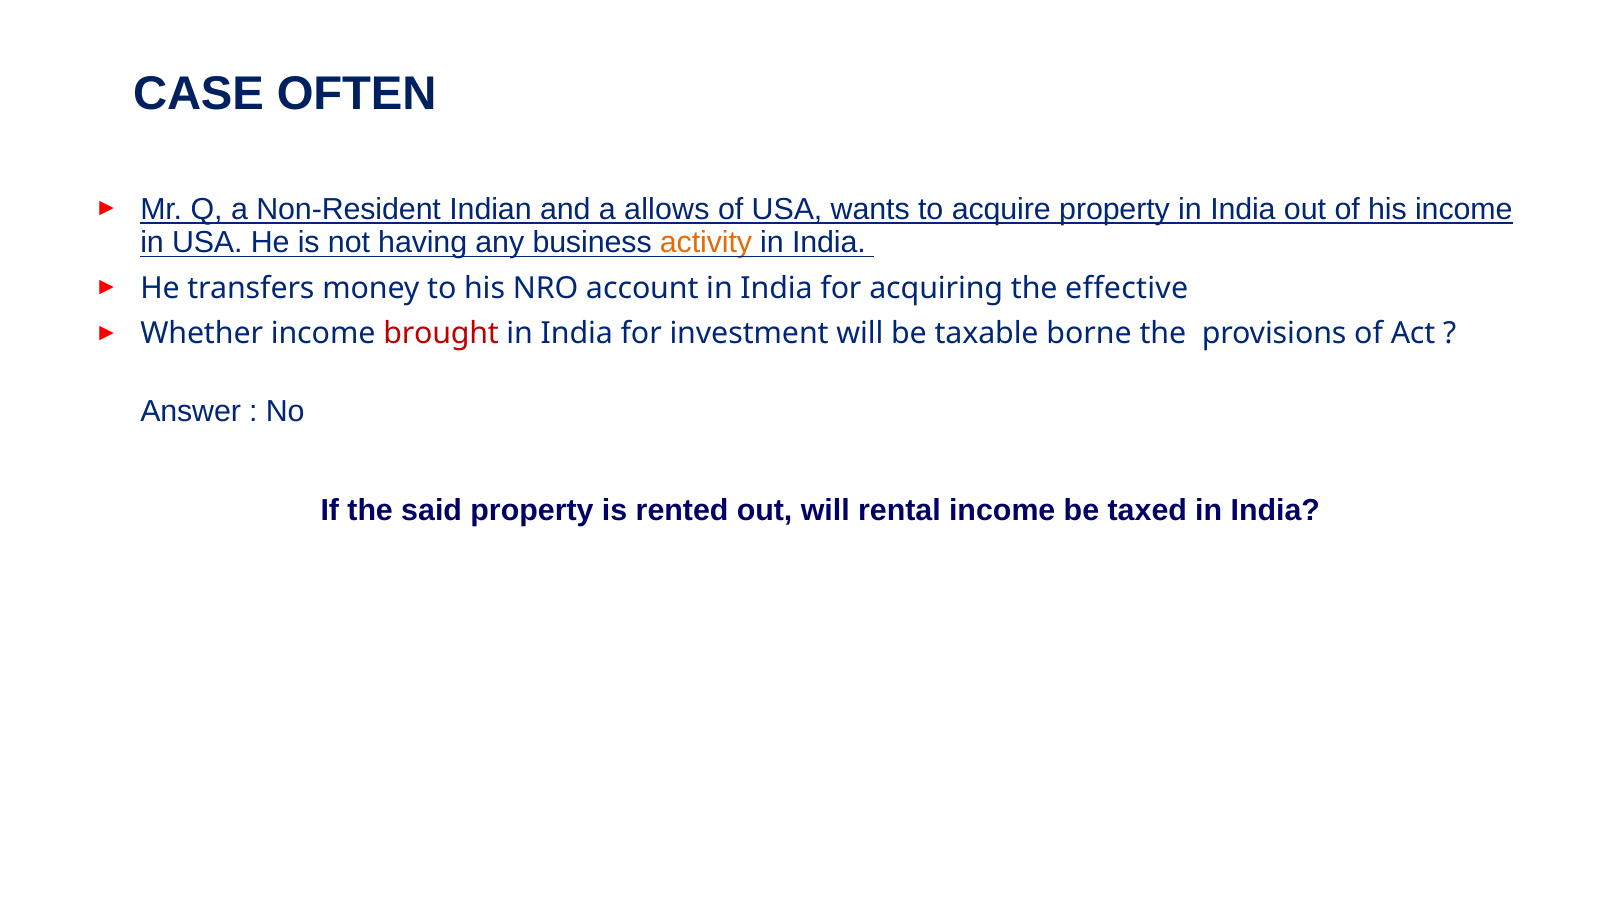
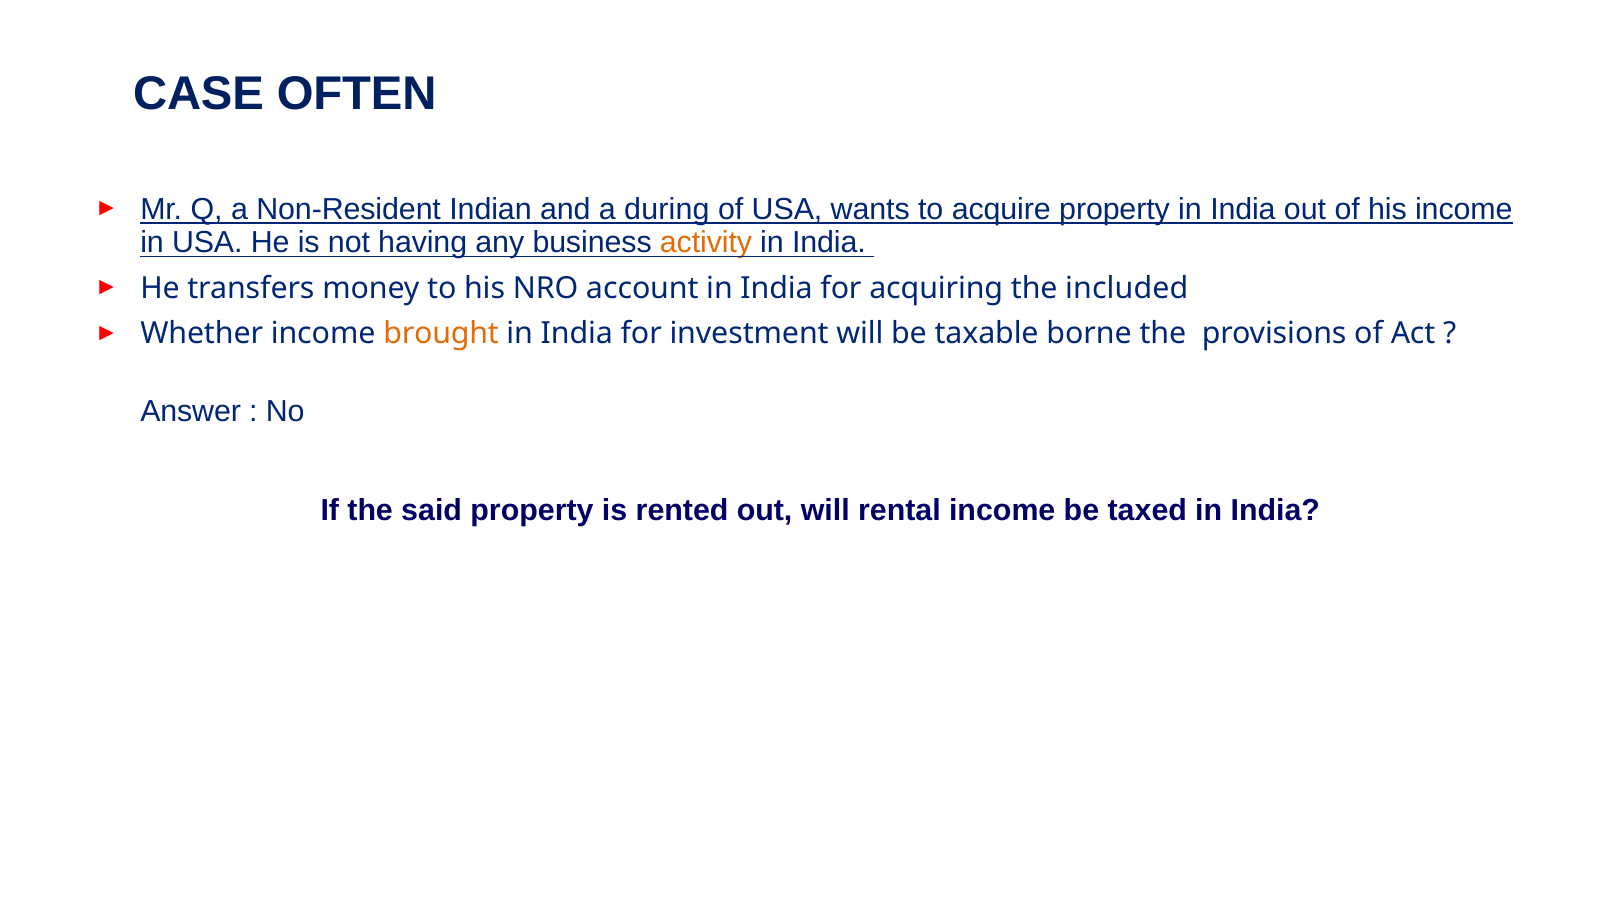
allows: allows -> during (667, 210)
effective: effective -> included (1127, 288)
brought colour: red -> orange (441, 334)
